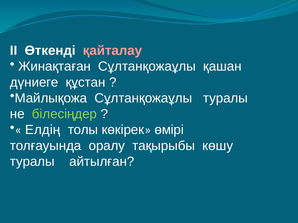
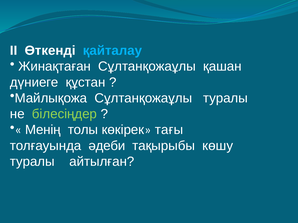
қайталау colour: pink -> light blue (112, 51)
Елдің: Елдің -> Менің (43, 130)
өмірі: өмірі -> тағы (169, 130)
оралу: оралу -> әдеби (107, 146)
